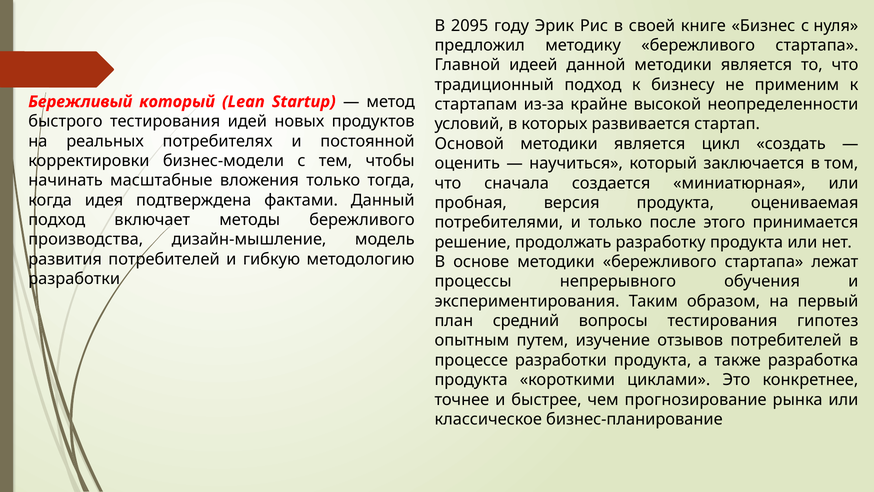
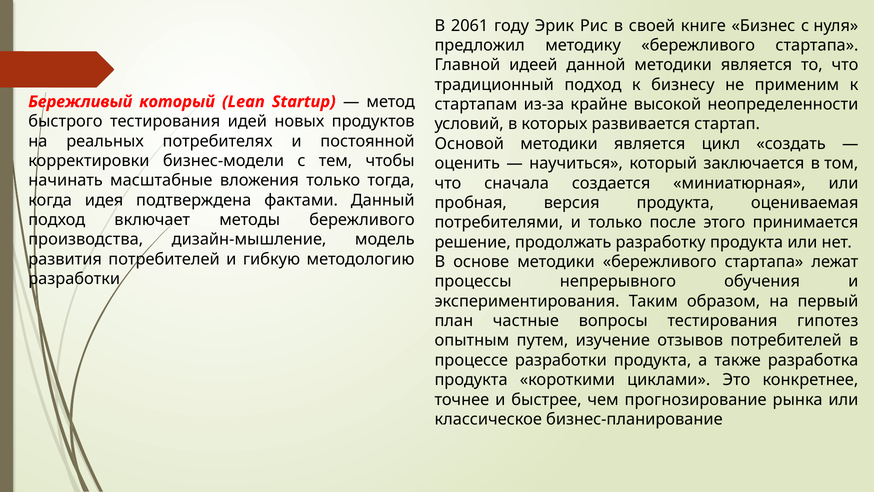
2095: 2095 -> 2061 (470, 26)
средний: средний -> частные (526, 321)
